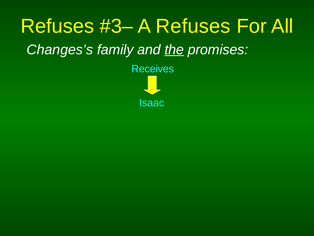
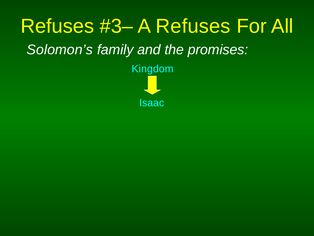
Changes’s: Changes’s -> Solomon’s (60, 50)
the underline: present -> none (174, 50)
Receives: Receives -> Kingdom (153, 69)
